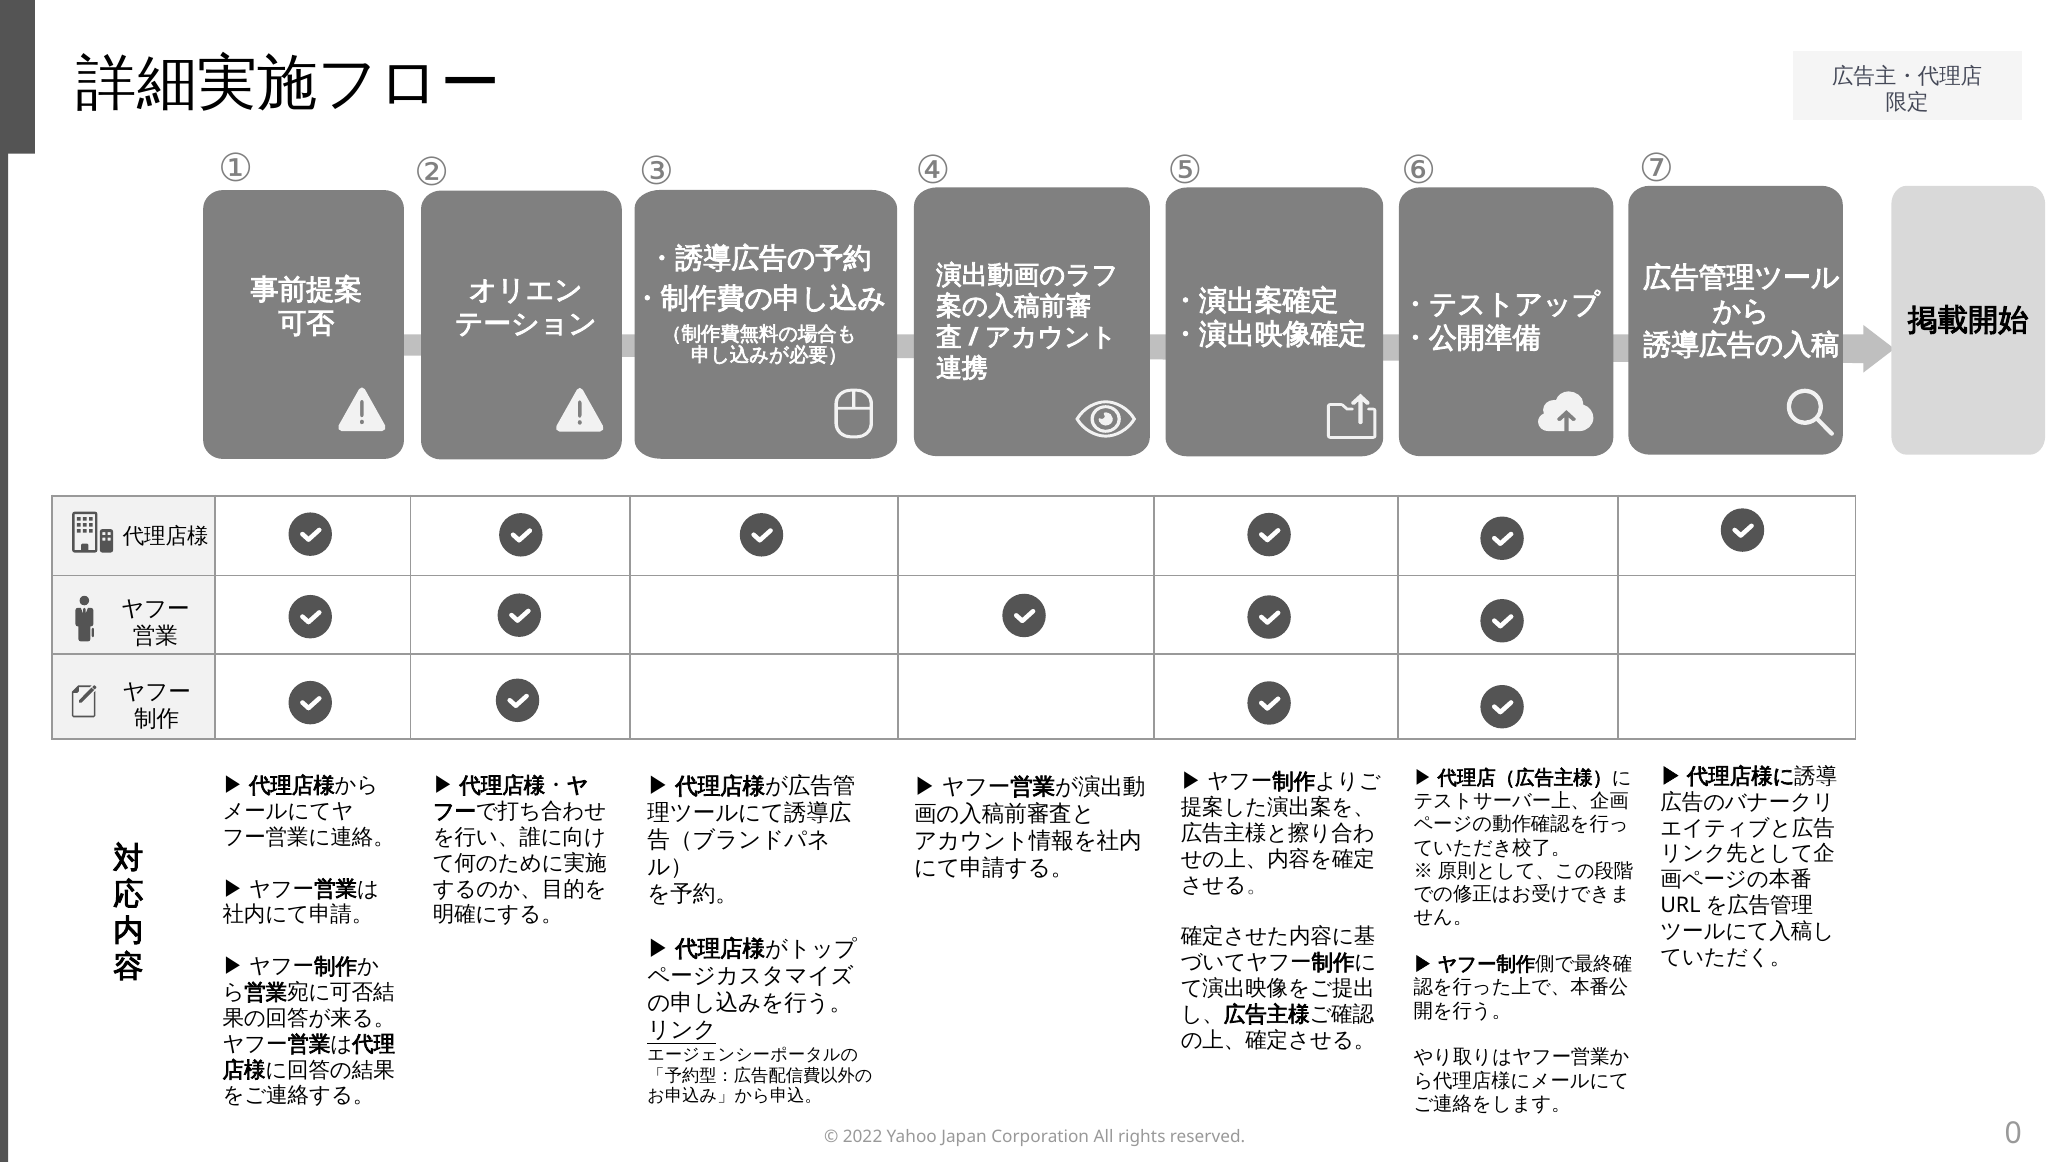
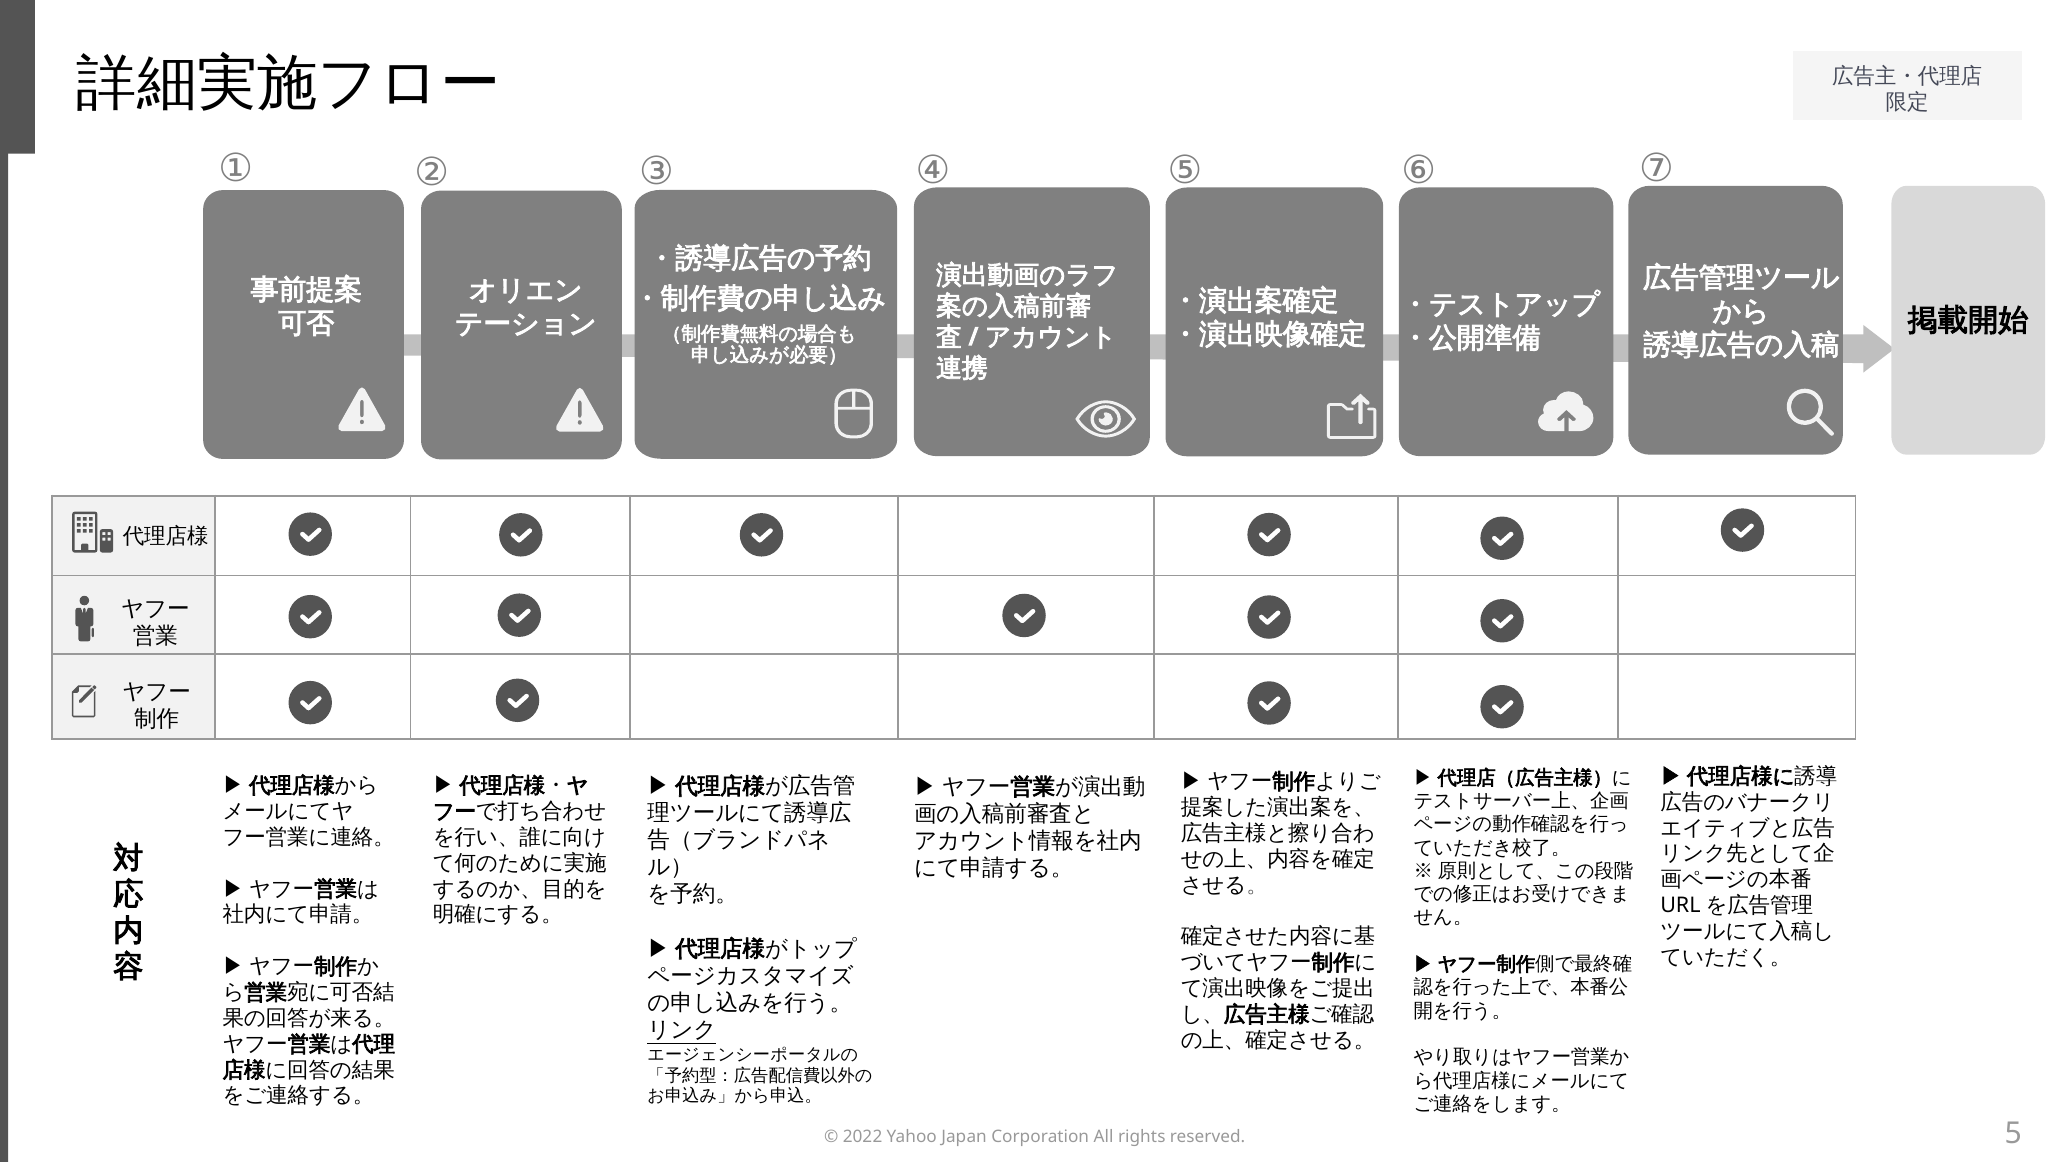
0: 0 -> 5 (2013, 1133)
